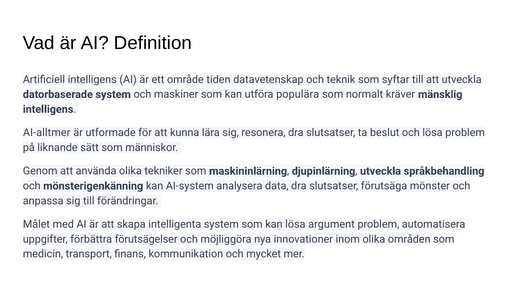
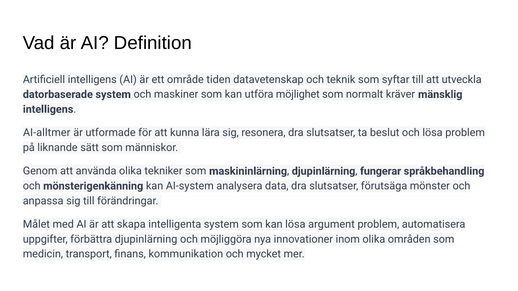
populära: populära -> möjlighet (298, 95)
djupinlärning utveckla: utveckla -> fungerar (381, 171)
förbättra förutsägelser: förutsägelser -> djupinlärning (146, 239)
